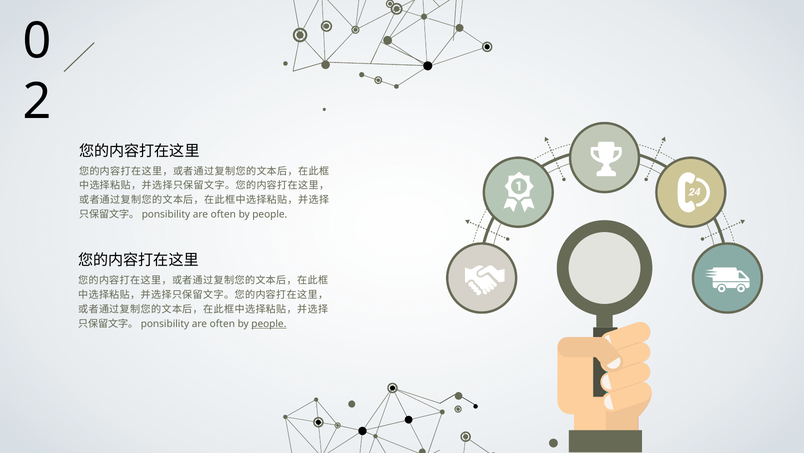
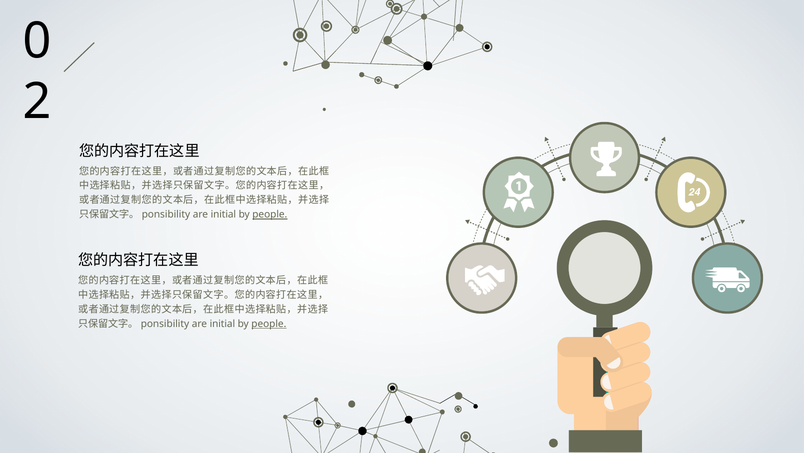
often: often -> initial (223, 214)
people underline: none -> present (270, 214)
often: often -> initial (222, 323)
